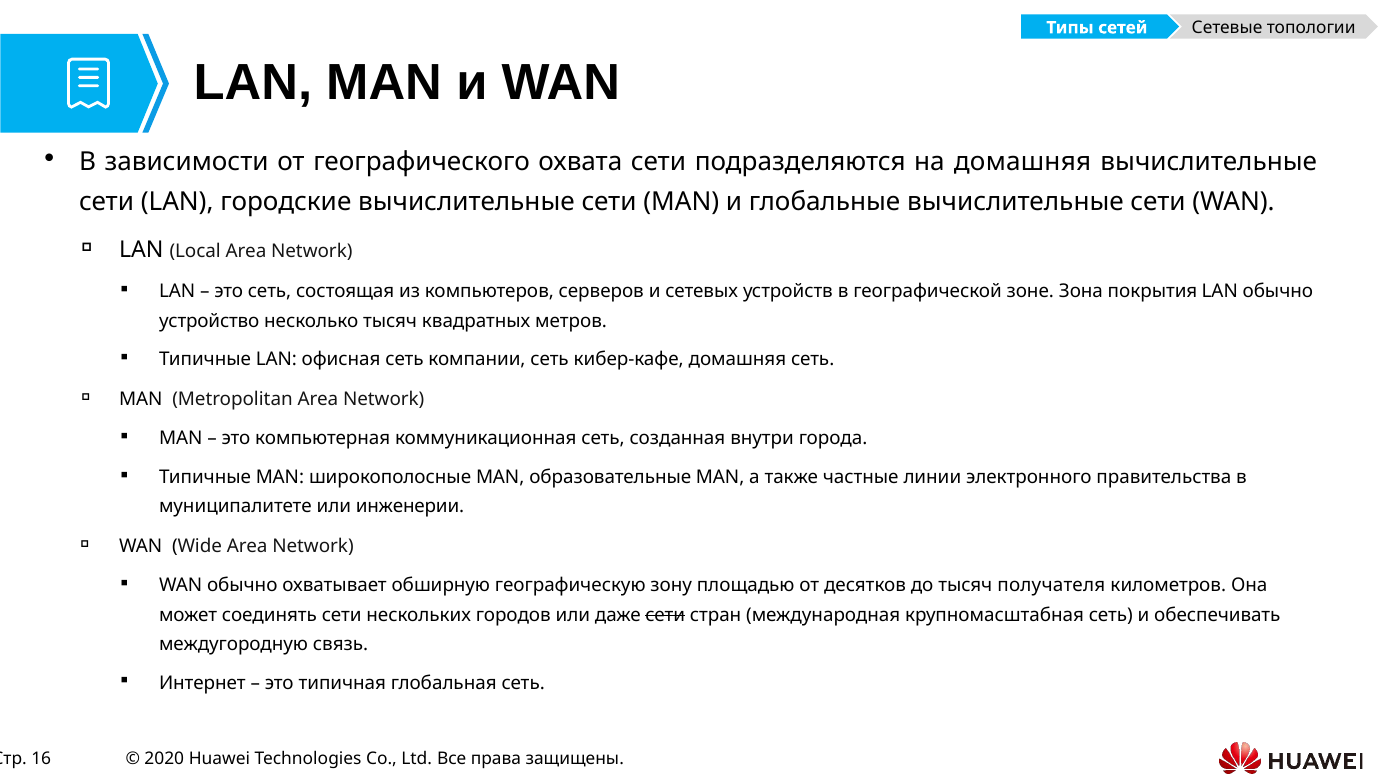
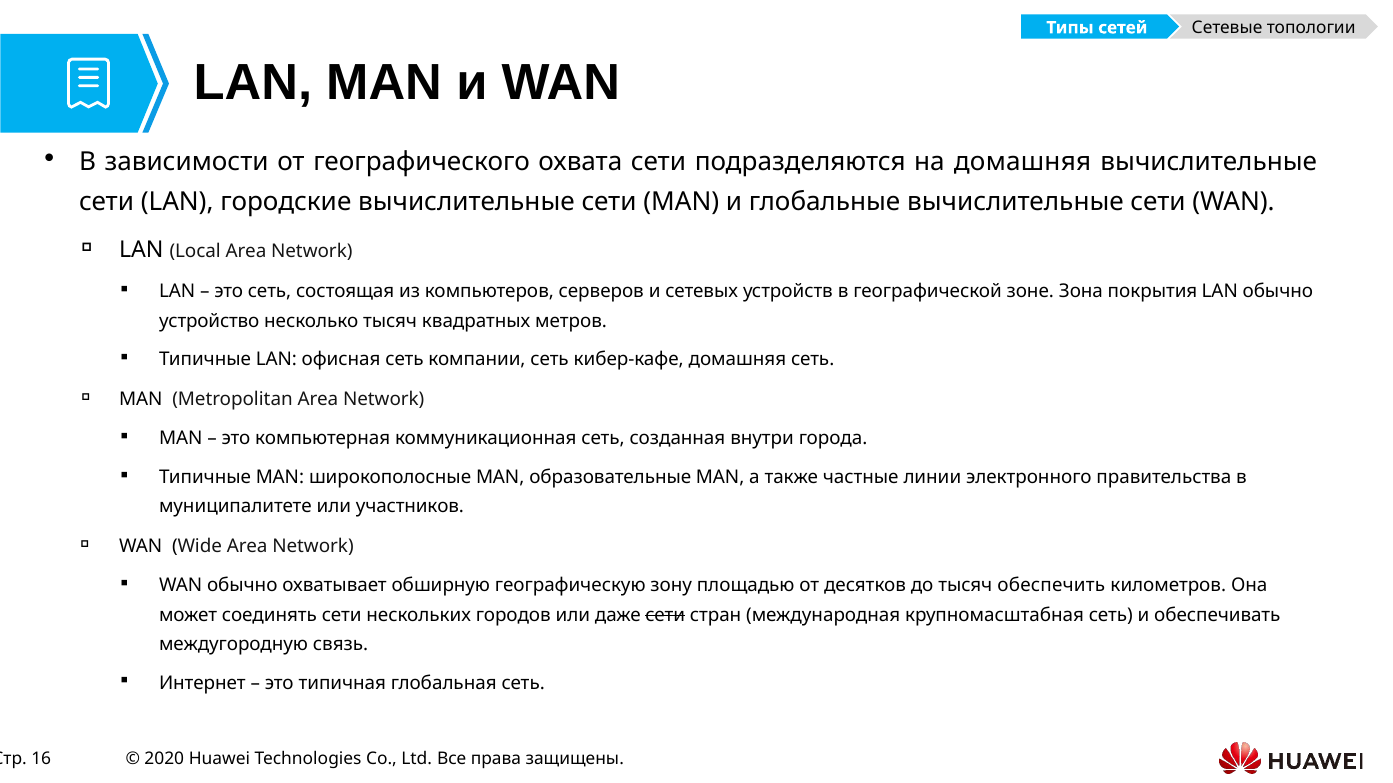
инженерии: инженерии -> участников (410, 507)
получателя: получателя -> обеспечить (1051, 586)
